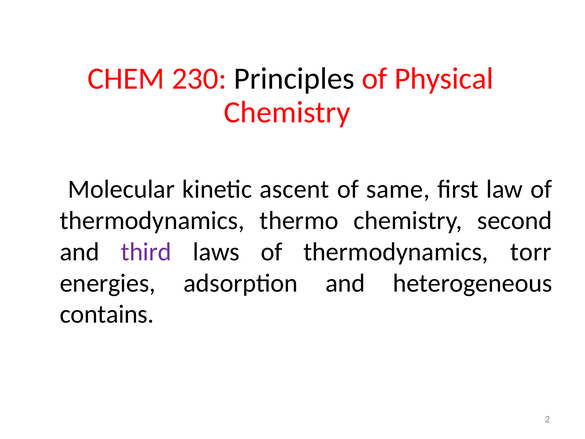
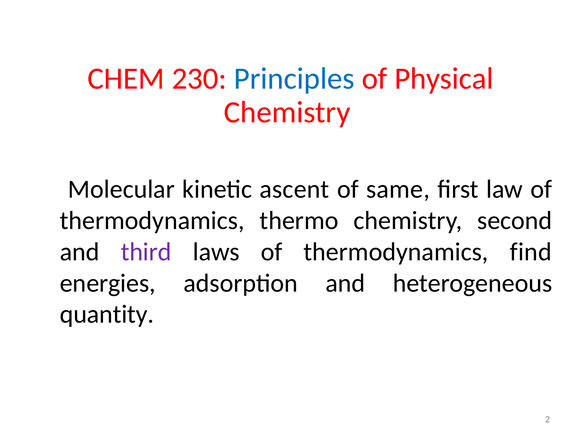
Principles colour: black -> blue (294, 79)
torr: torr -> find (531, 252)
contains: contains -> quantity (107, 314)
